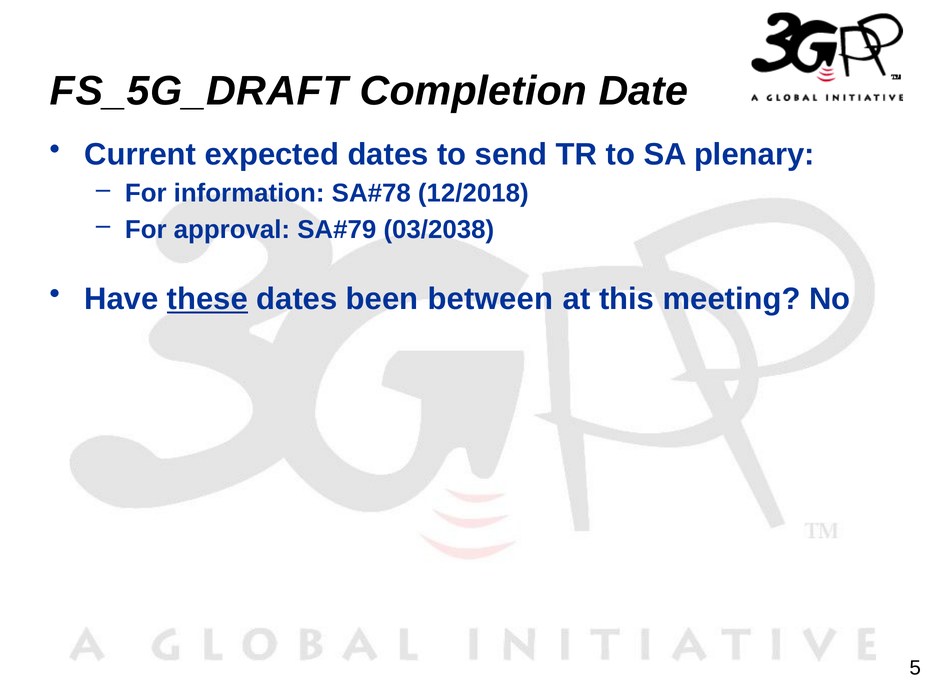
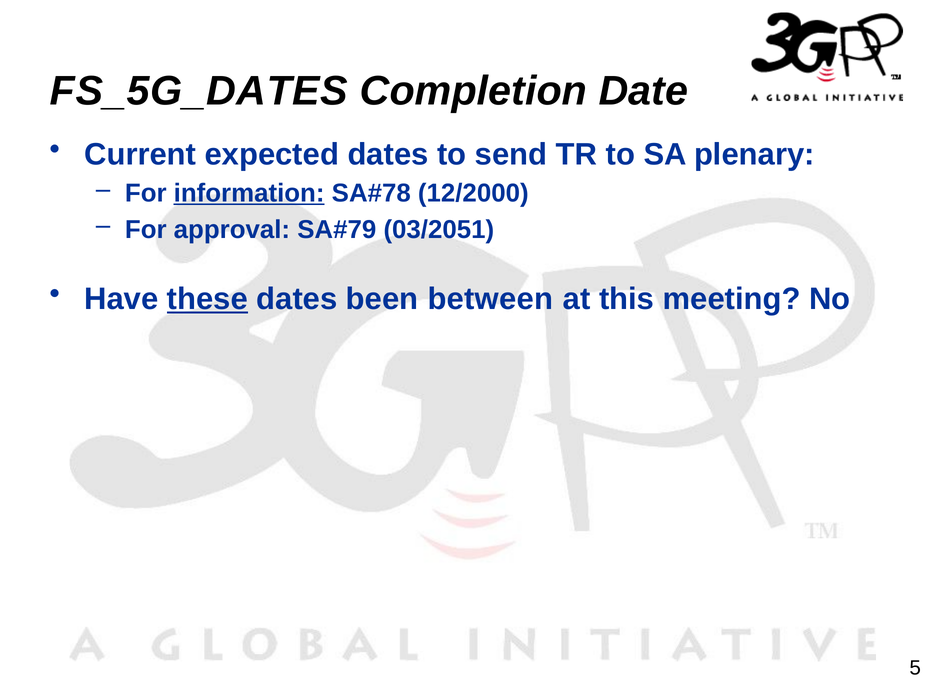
FS_5G_DRAFT: FS_5G_DRAFT -> FS_5G_DATES (199, 91)
information underline: none -> present (249, 193)
12/2018: 12/2018 -> 12/2000 (473, 193)
03/2038: 03/2038 -> 03/2051 (439, 229)
